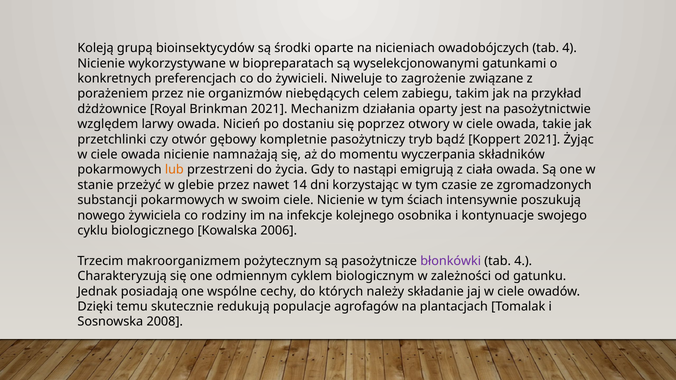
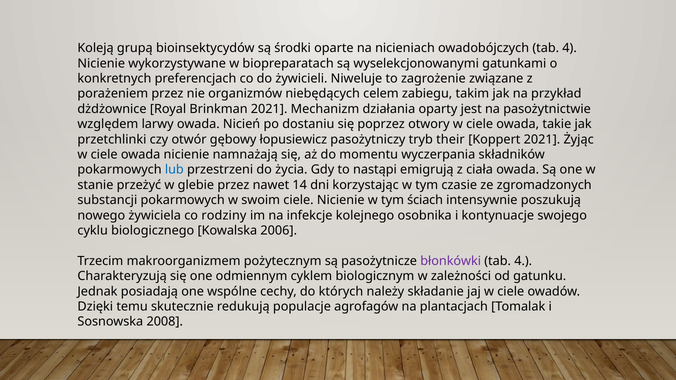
kompletnie: kompletnie -> łopusiewicz (293, 139)
bądź: bądź -> their (450, 139)
lub colour: orange -> blue (174, 170)
